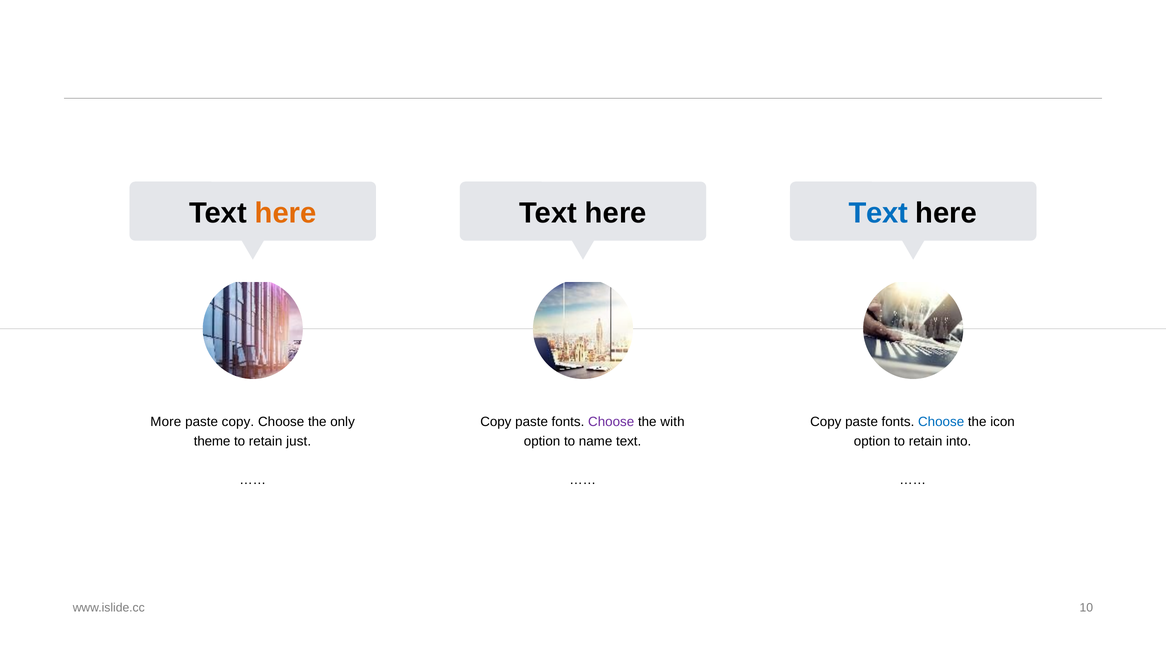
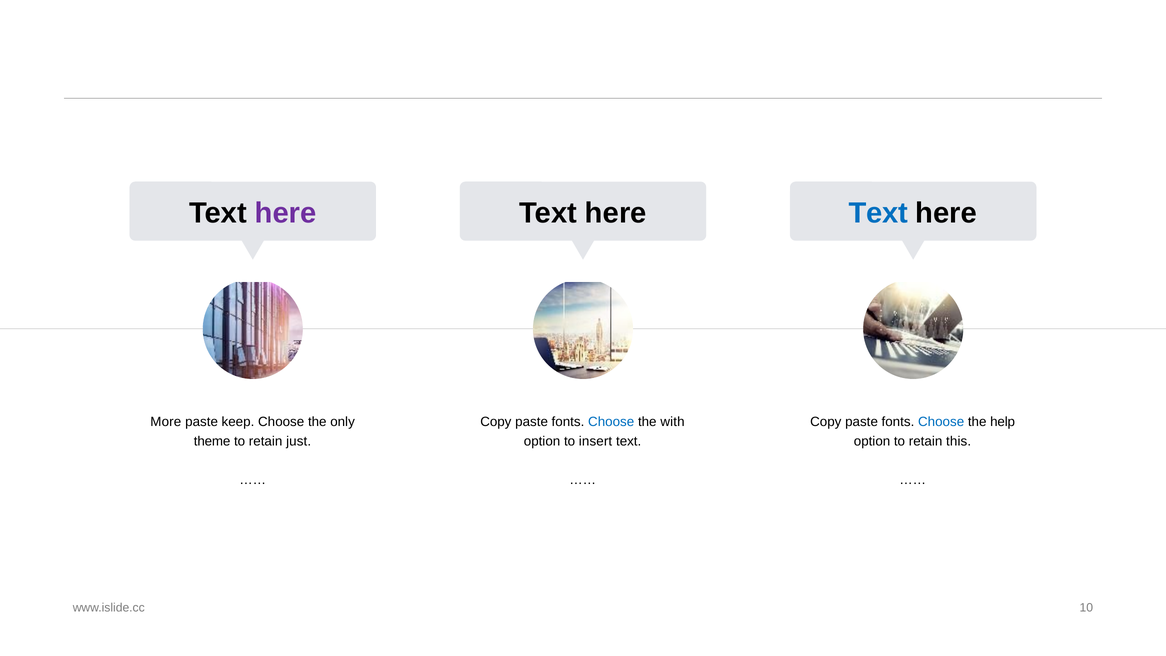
here colour: orange -> purple (286, 213)
paste copy: copy -> keep (238, 422)
Choose colour: purple -> blue (611, 422)
icon: icon -> help (1003, 422)
name: name -> insert (596, 441)
into: into -> this (959, 441)
